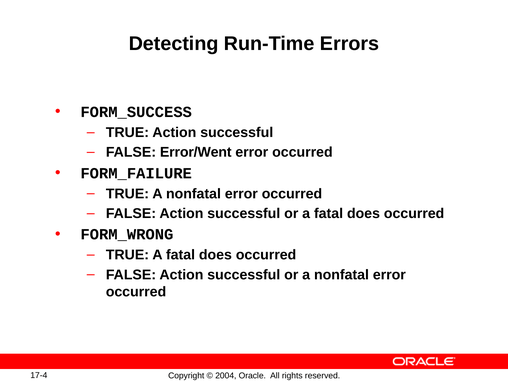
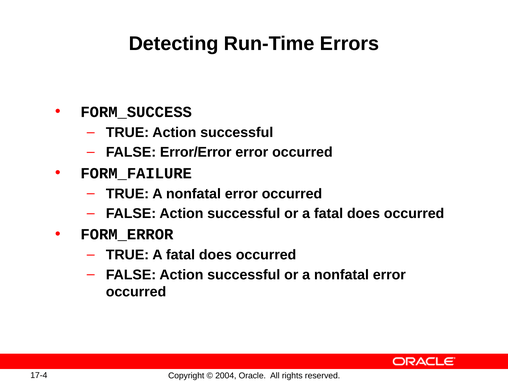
Error/Went: Error/Went -> Error/Error (196, 152)
FORM_WRONG: FORM_WRONG -> FORM_ERROR (127, 234)
